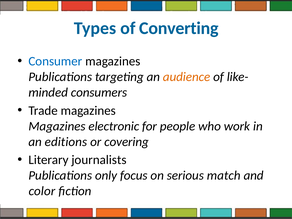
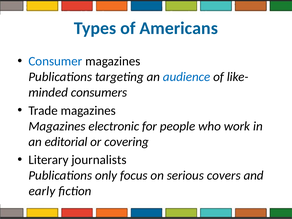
Converting: Converting -> Americans (179, 28)
audience colour: orange -> blue (187, 77)
editions: editions -> editorial (66, 142)
match: match -> covers (224, 175)
color: color -> early (42, 191)
